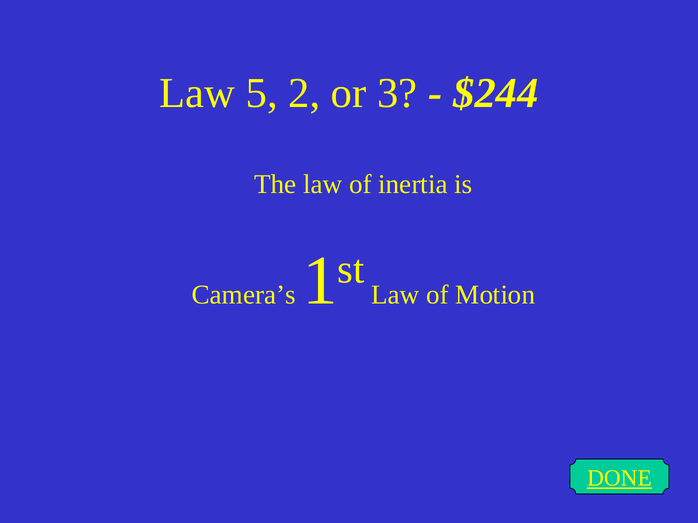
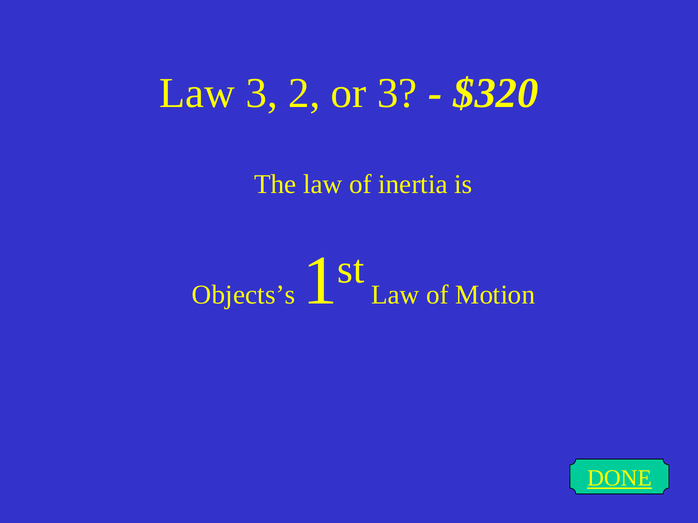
Law 5: 5 -> 3 (262, 93)
$244: $244 -> $320 (496, 93)
Camera’s: Camera’s -> Objects’s (244, 295)
